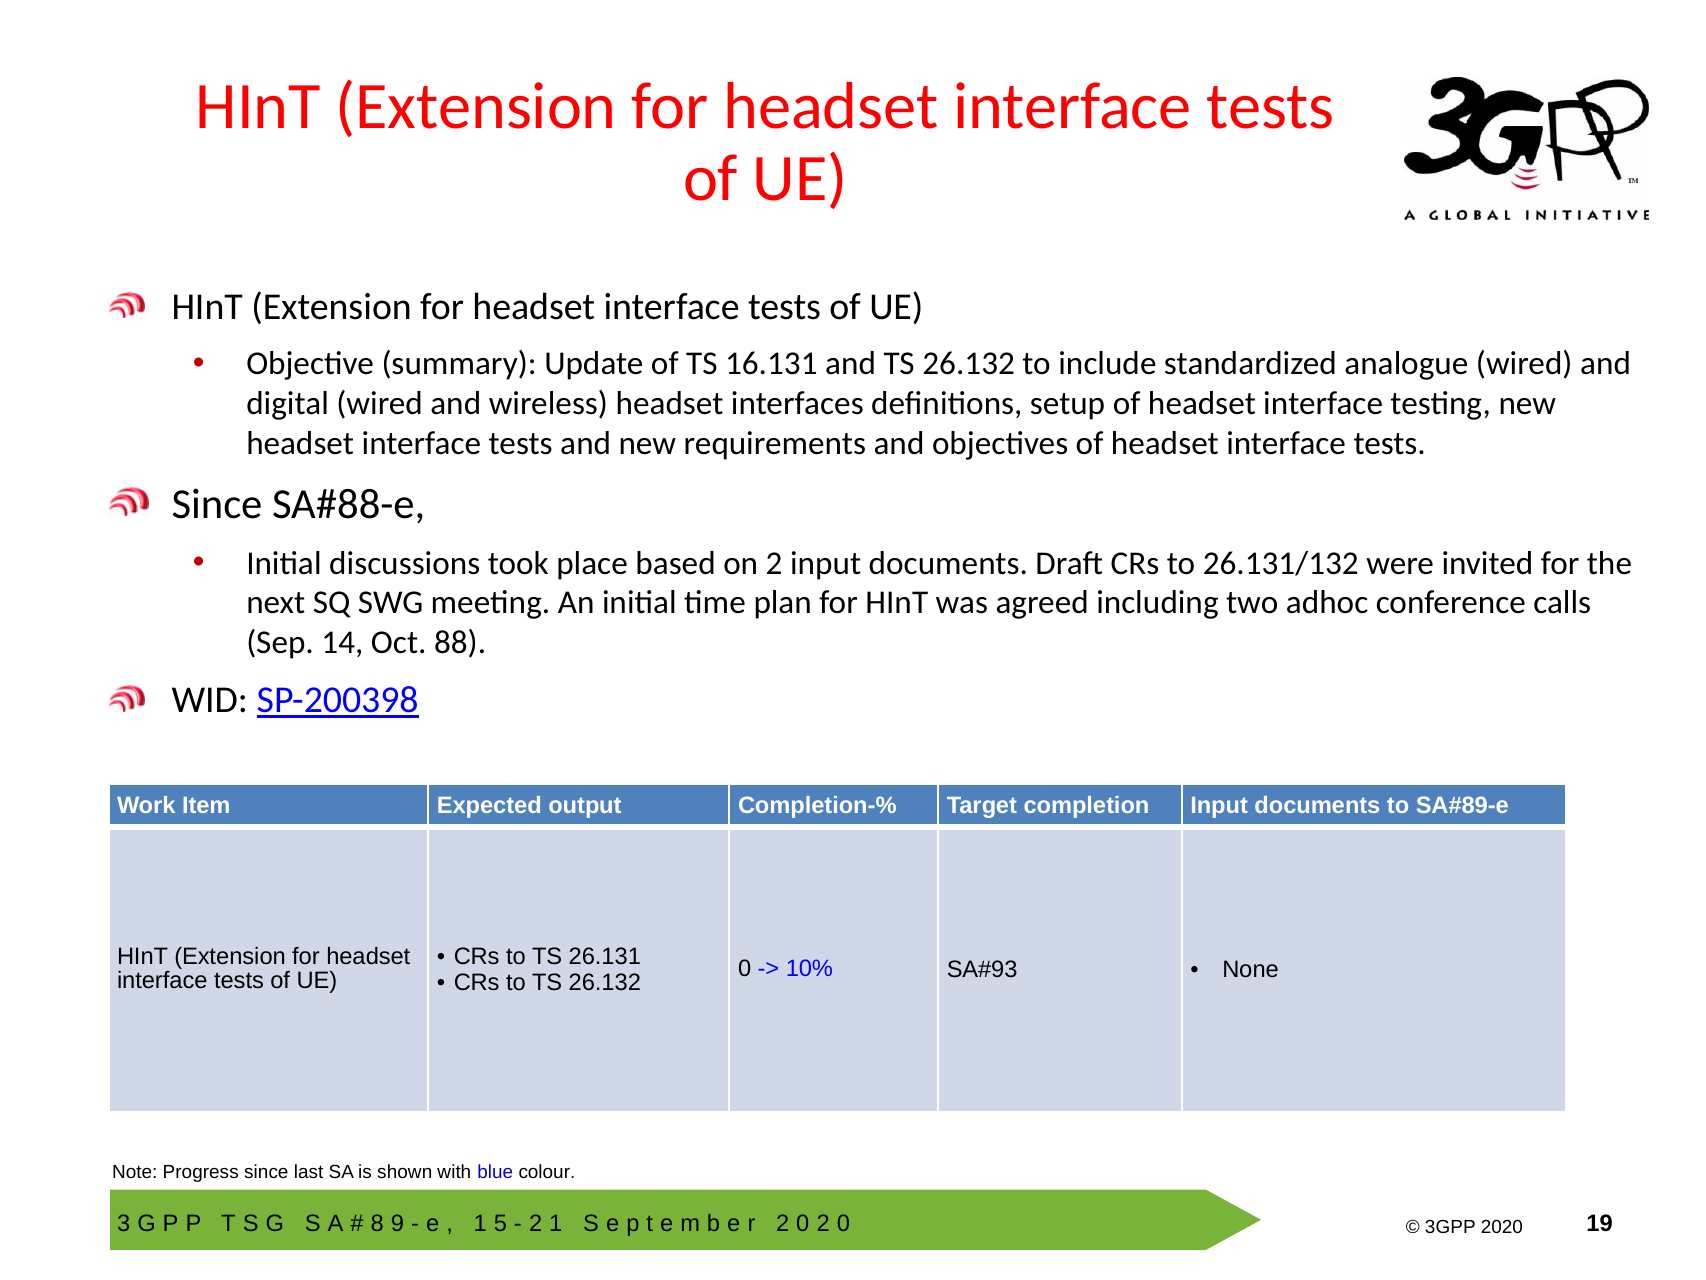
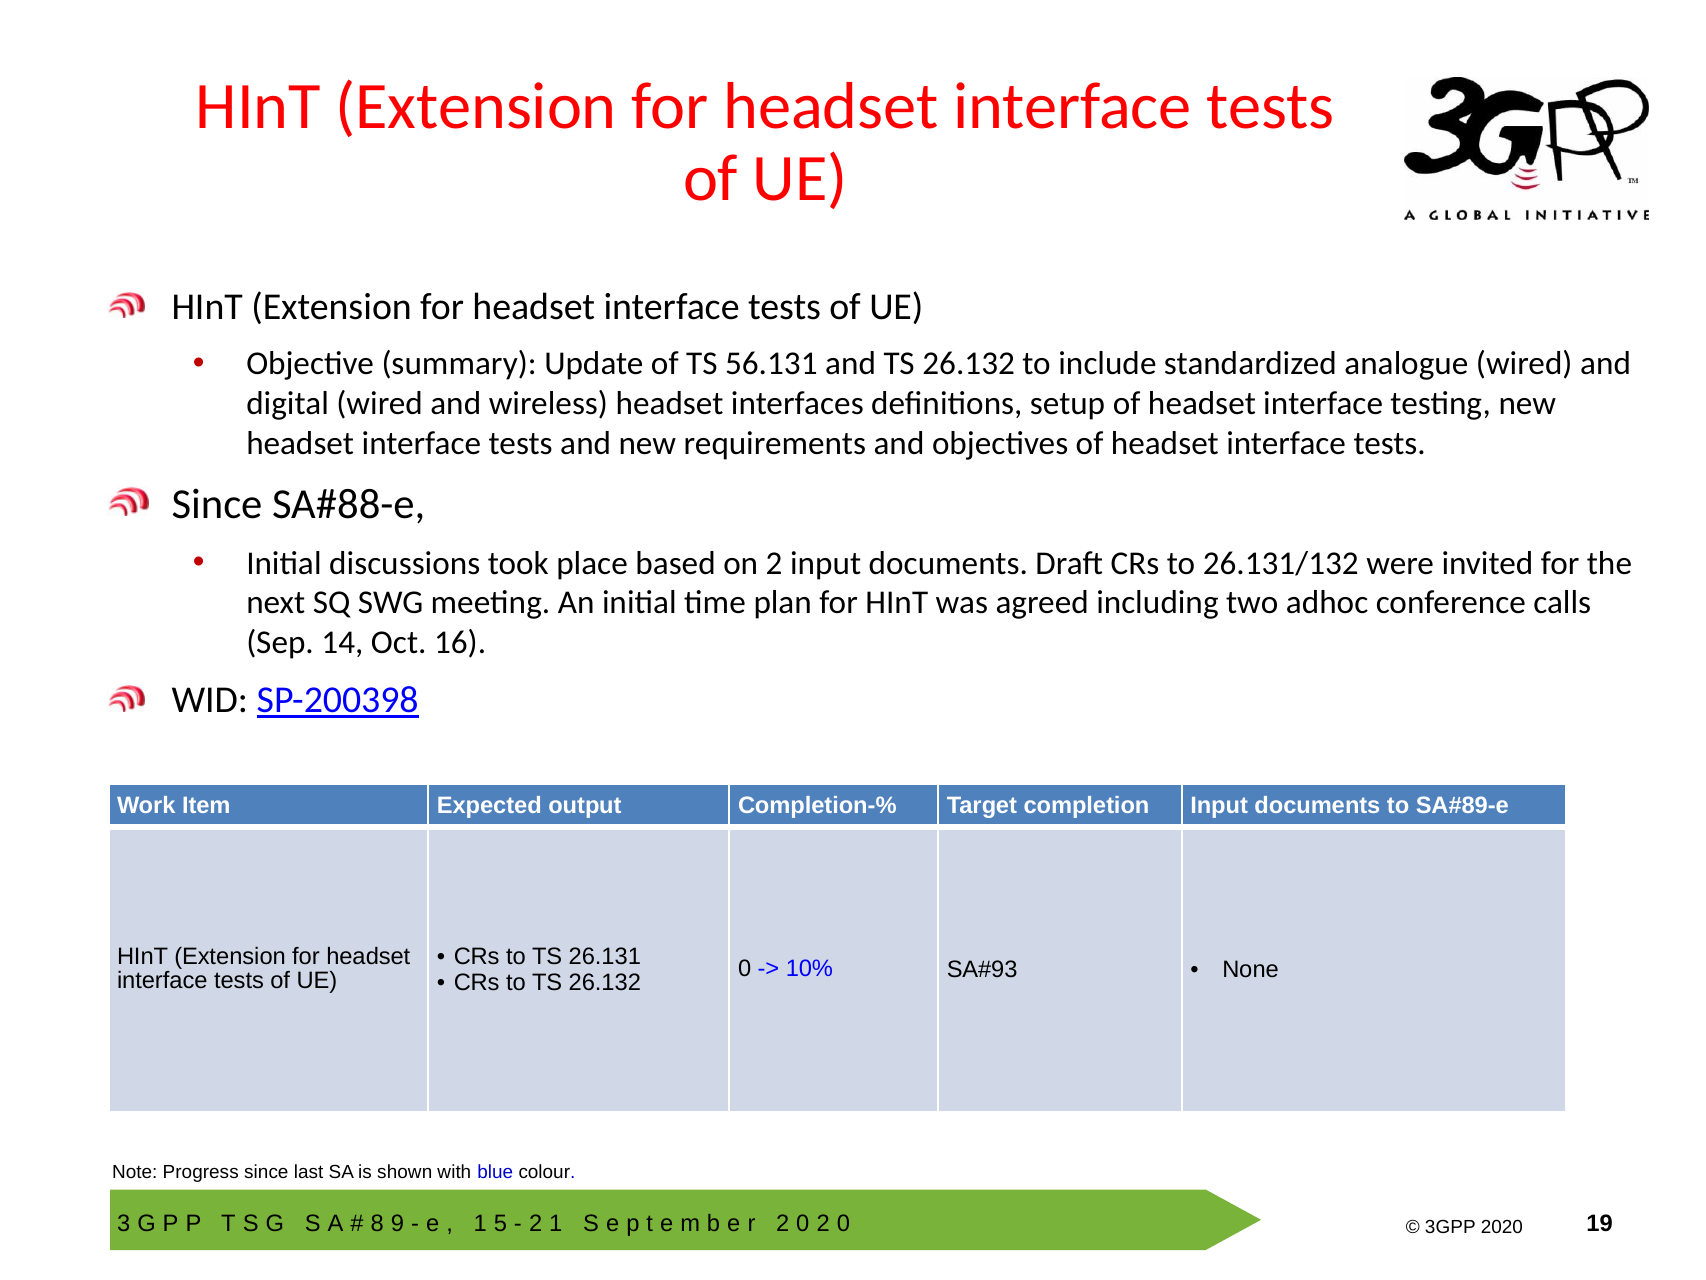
16.131: 16.131 -> 56.131 (771, 364)
88: 88 -> 16 (460, 643)
